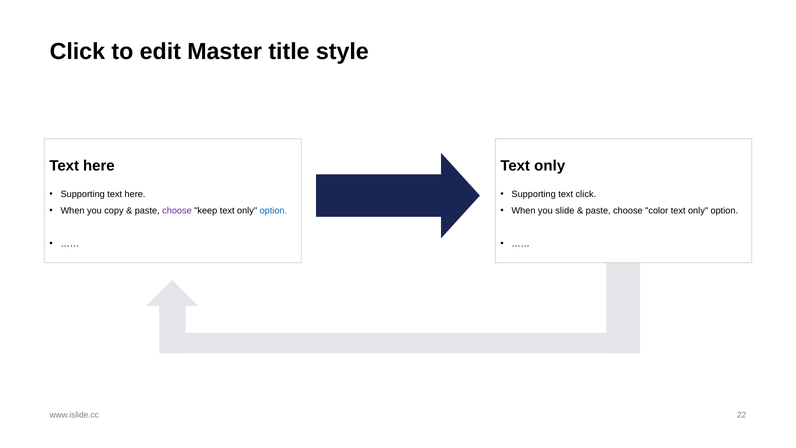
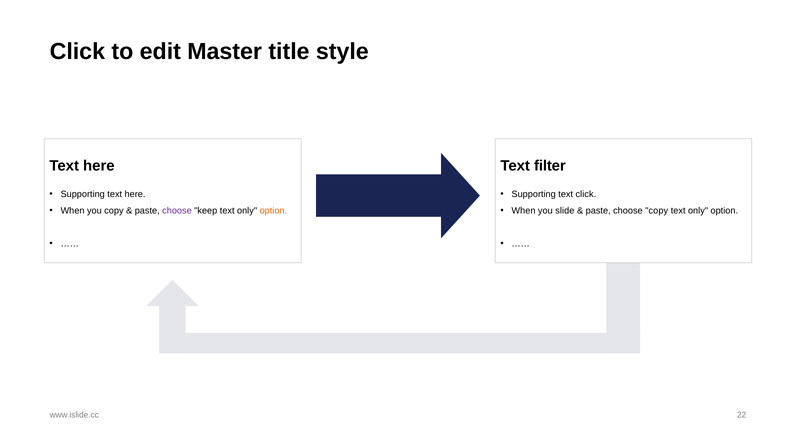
only: only -> filter (550, 166)
option colour: blue -> orange (273, 211)
choose color: color -> copy (657, 211)
